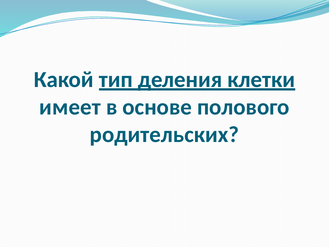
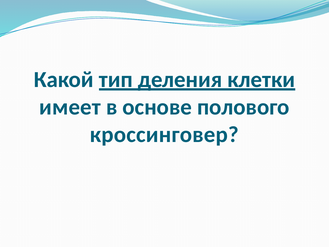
родительских: родительских -> кроссинговер (164, 134)
